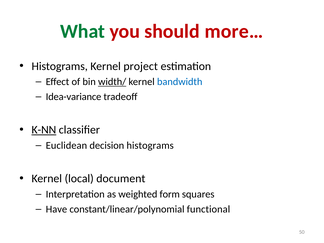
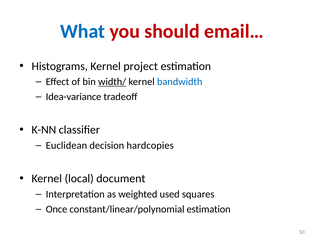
What colour: green -> blue (83, 31)
more…: more… -> email… (234, 31)
K-NN underline: present -> none (44, 130)
decision histograms: histograms -> hardcopies (150, 146)
form: form -> used (170, 194)
Have: Have -> Once (57, 209)
constant/linear/polynomial functional: functional -> estimation (209, 209)
